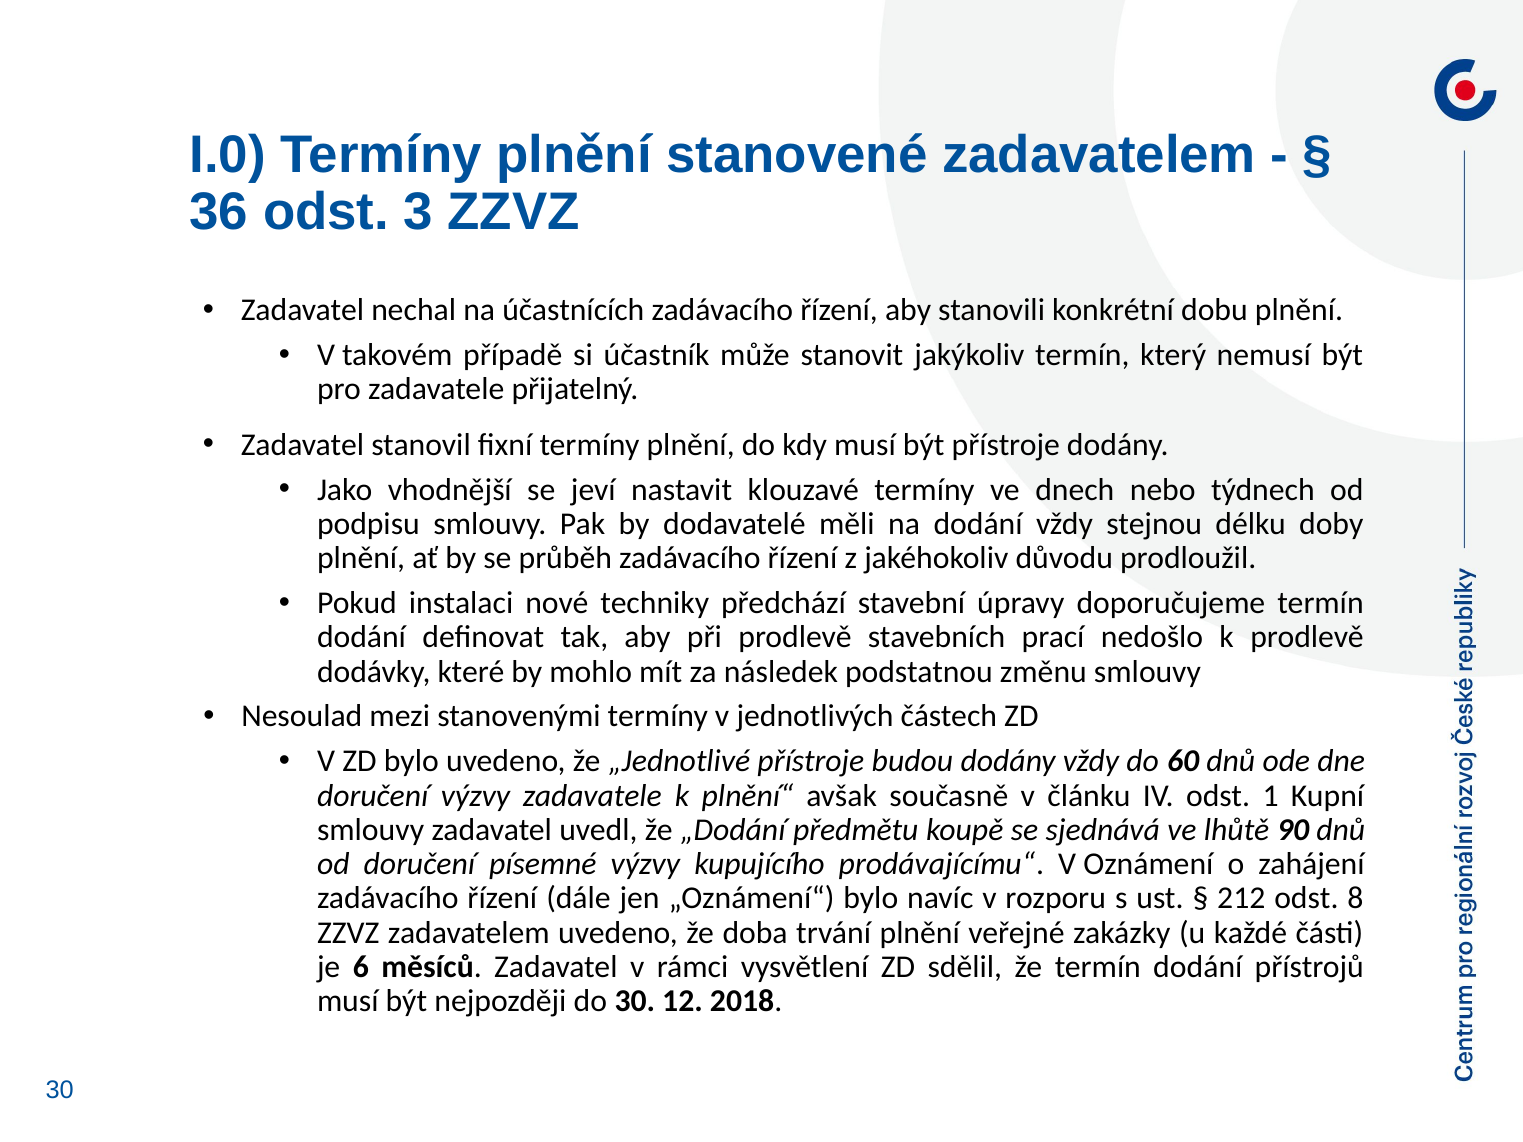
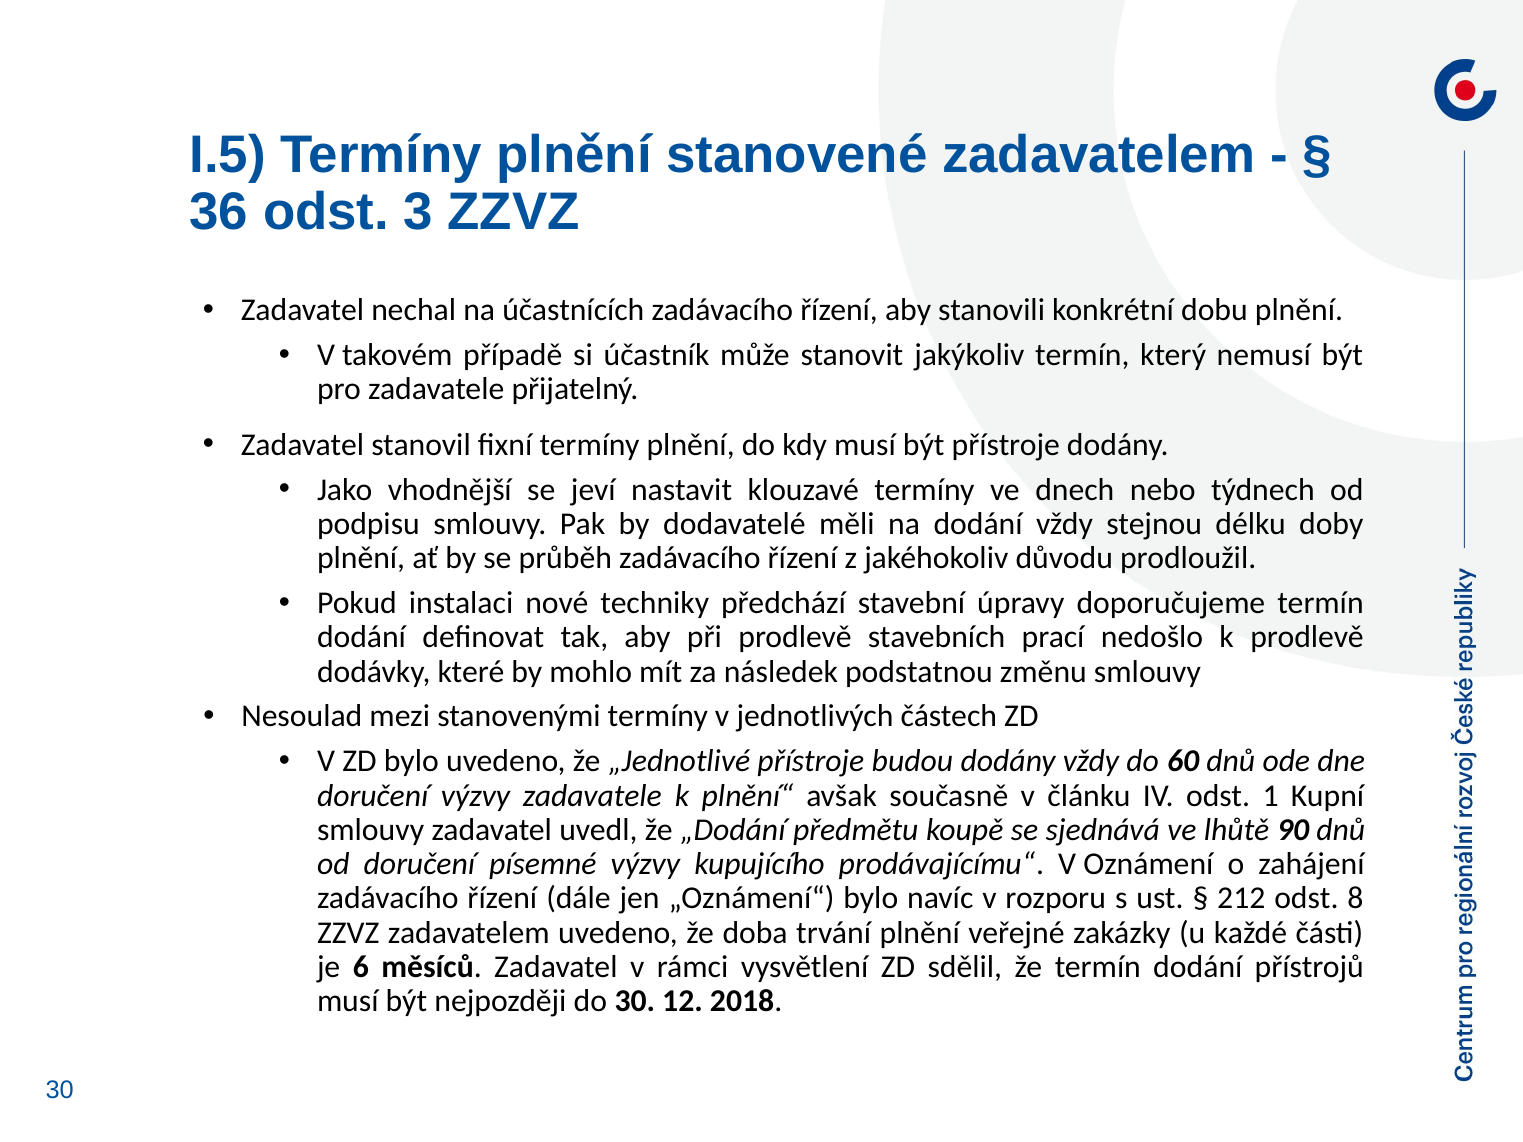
I.0: I.0 -> I.5 (228, 155)
